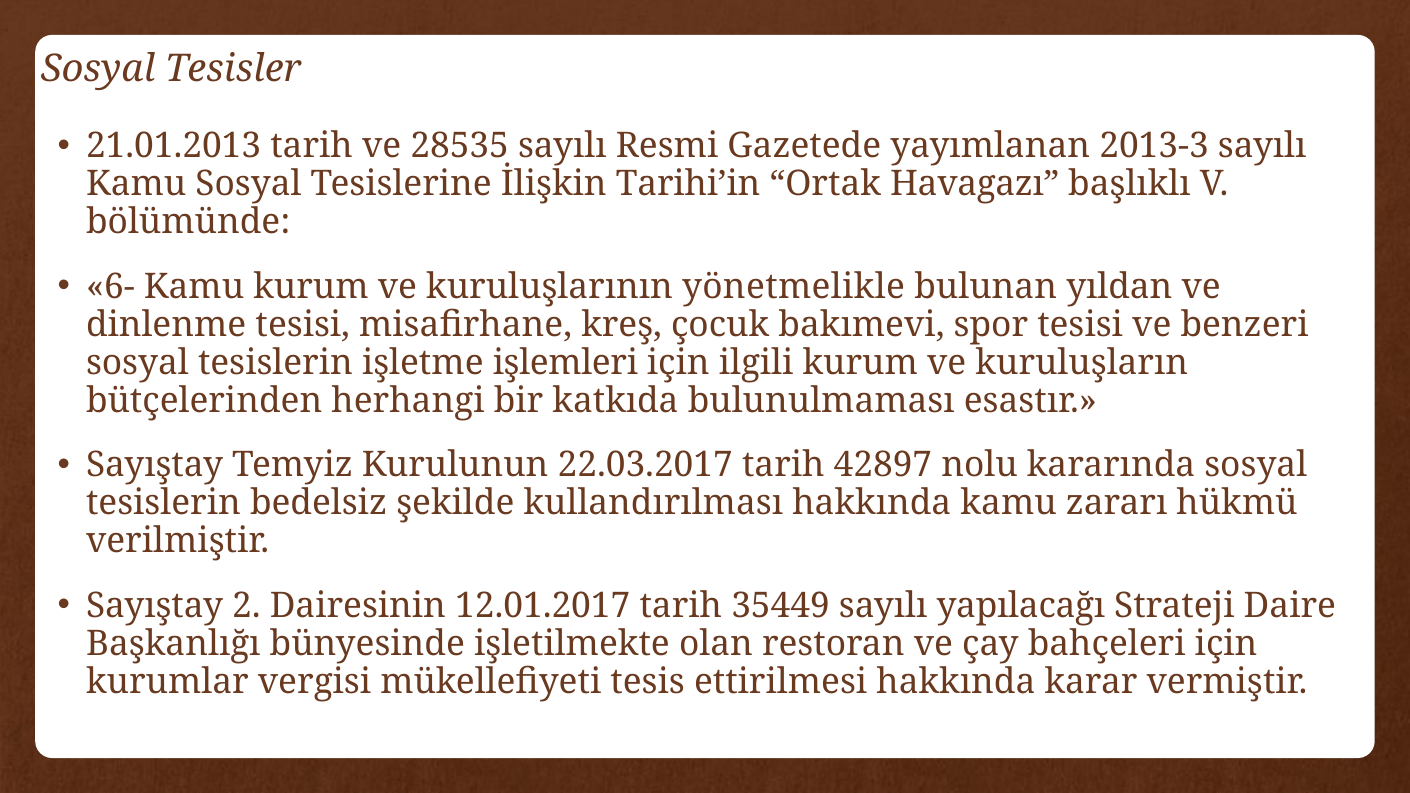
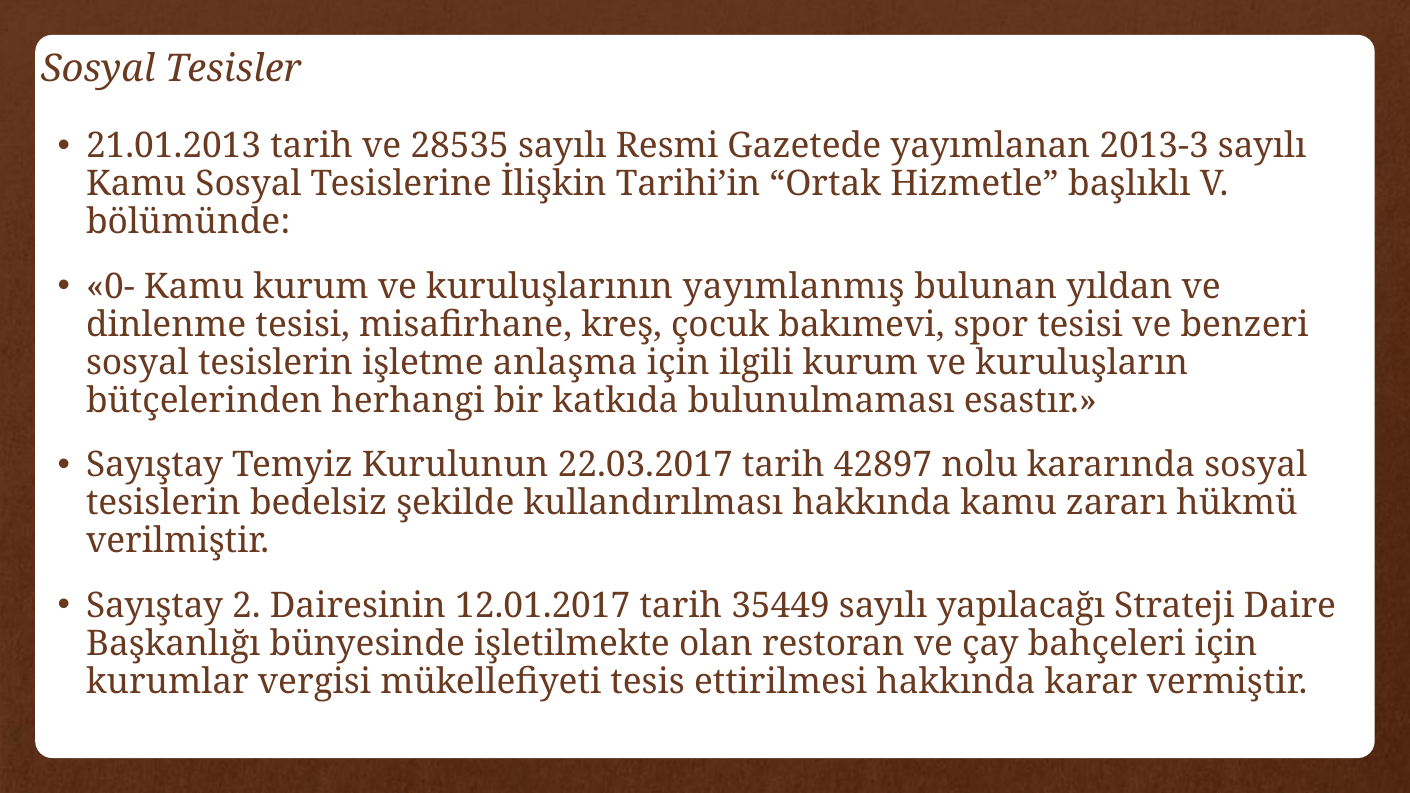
Havagazı: Havagazı -> Hizmetle (975, 184)
6-: 6- -> 0- (110, 287)
yönetmelikle: yönetmelikle -> yayımlanmış (793, 287)
işlemleri: işlemleri -> anlaşma (565, 363)
